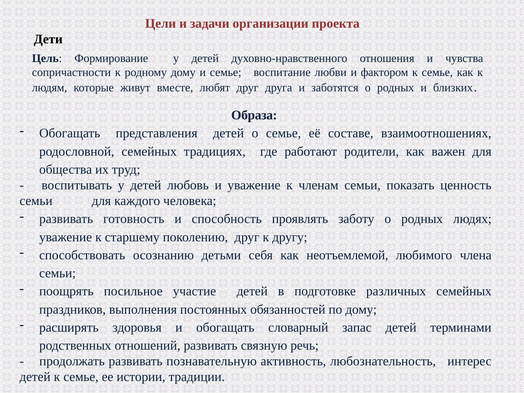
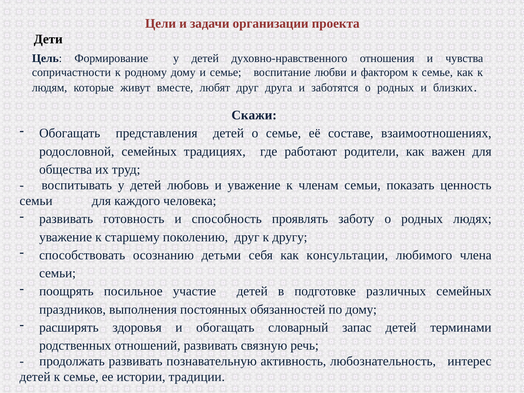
Образа: Образа -> Скажи (254, 115)
неотъемлемой: неотъемлемой -> консультации (347, 255)
